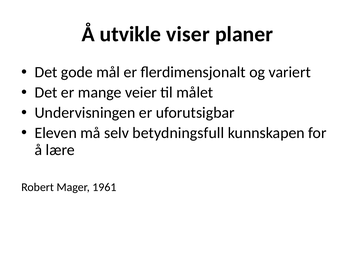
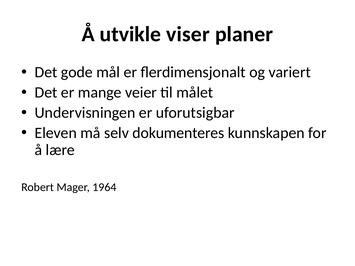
betydningsfull: betydningsfull -> dokumenteres (178, 133)
1961: 1961 -> 1964 (104, 188)
